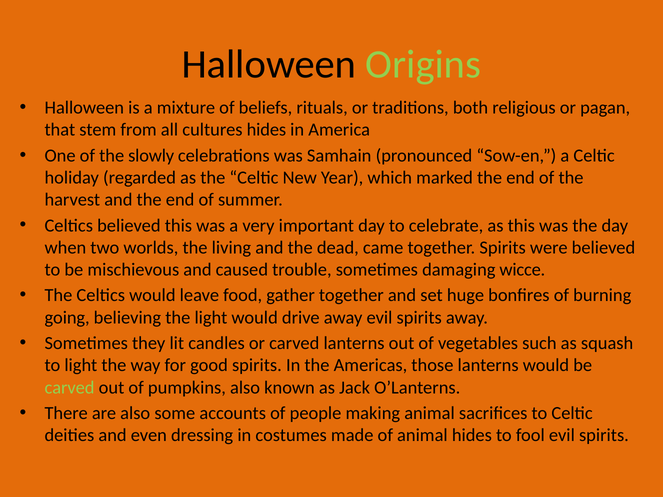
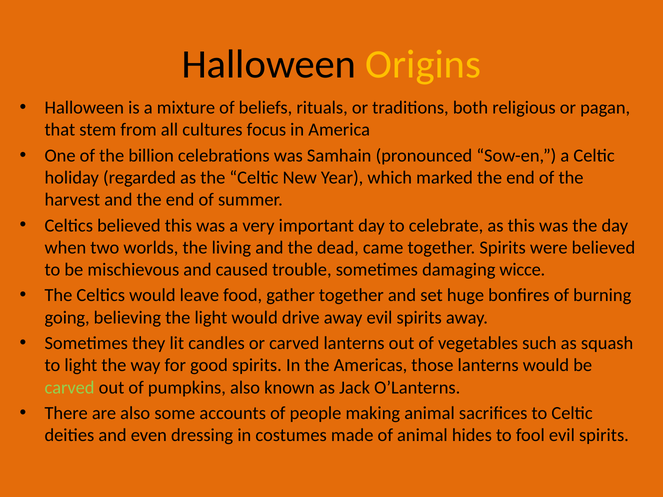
Origins colour: light green -> yellow (423, 64)
cultures hides: hides -> focus (266, 130)
slowly: slowly -> billion (151, 156)
